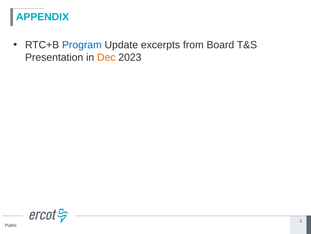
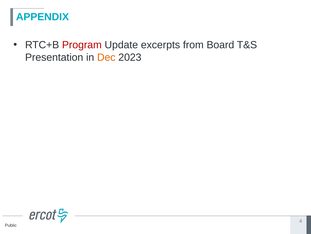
Program colour: blue -> red (82, 45)
